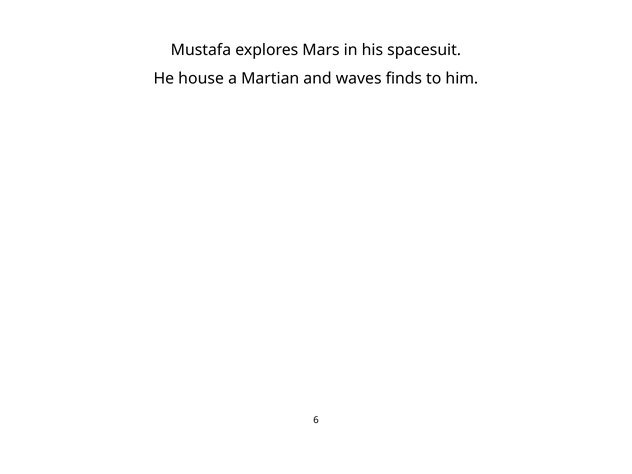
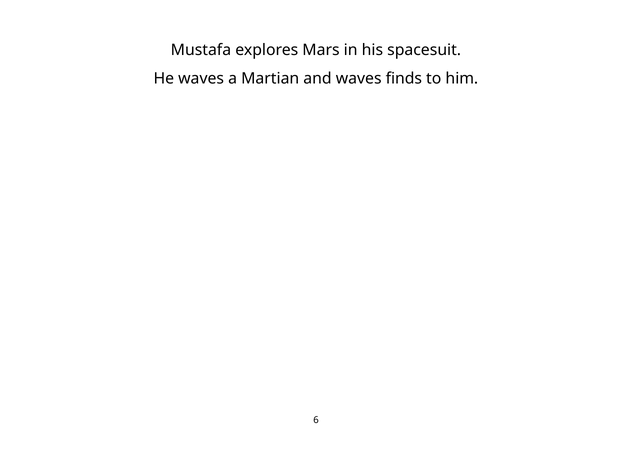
He house: house -> waves (201, 79)
